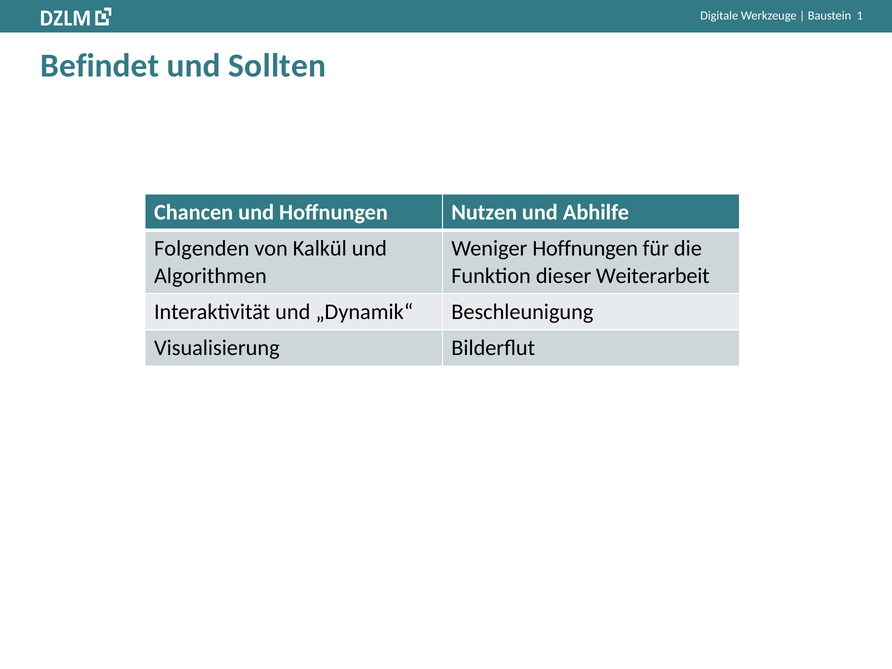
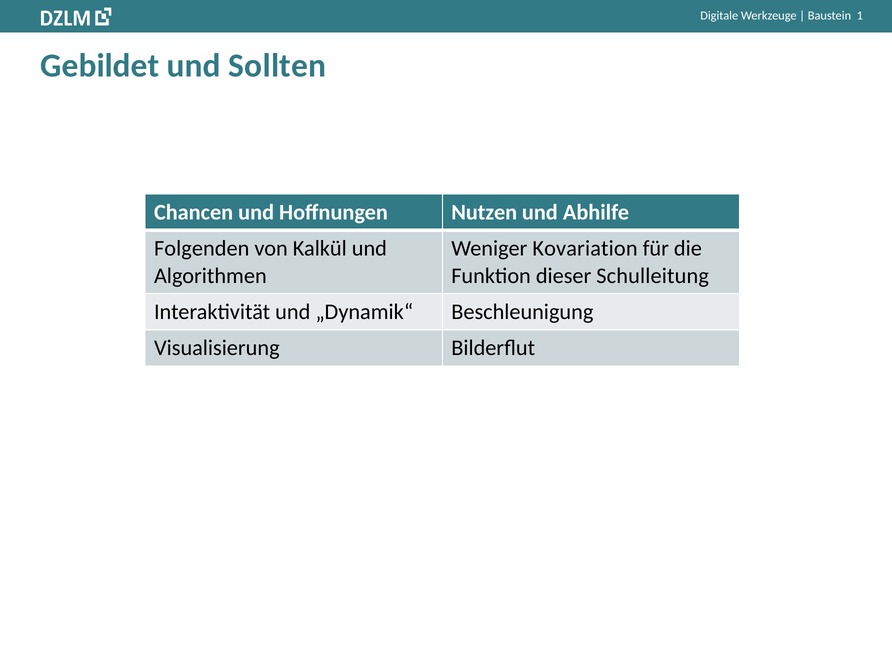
Befindet: Befindet -> Gebildet (100, 66)
Weniger Hoffnungen: Hoffnungen -> Kovariation (585, 249)
Weiterarbeit: Weiterarbeit -> Schulleitung (653, 276)
